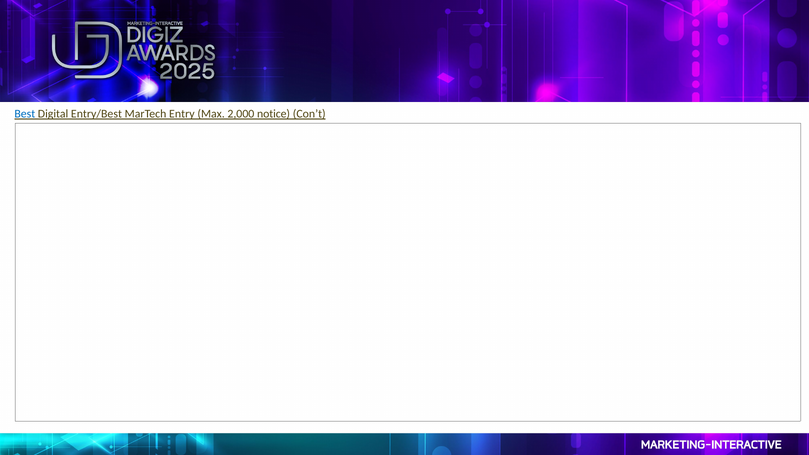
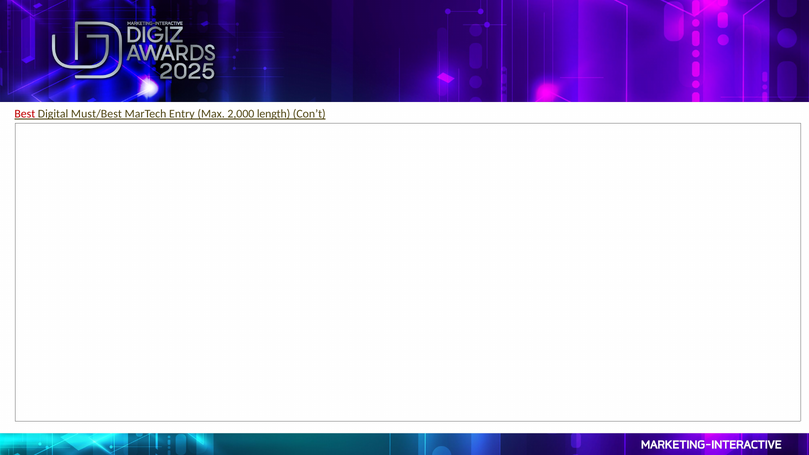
Best colour: blue -> red (25, 114)
Entry/Best: Entry/Best -> Must/Best (96, 114)
notice: notice -> length (274, 114)
